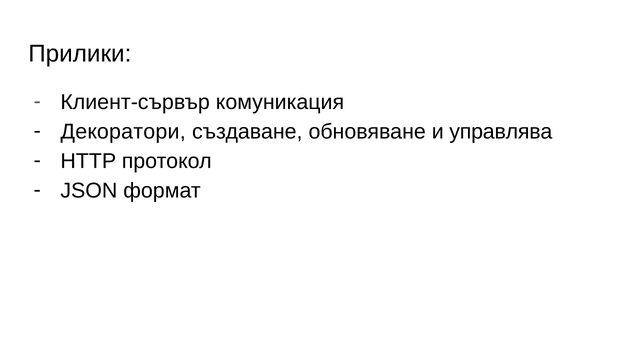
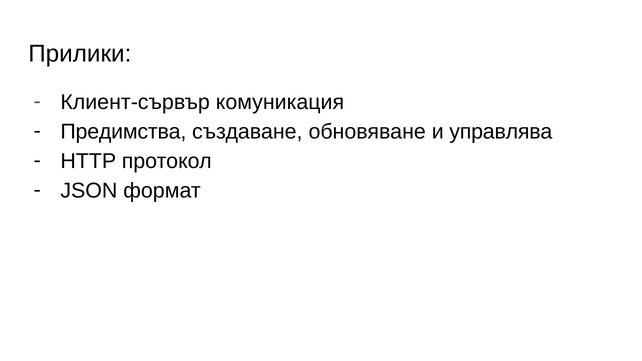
Декоратори: Декоратори -> Предимства (123, 132)
